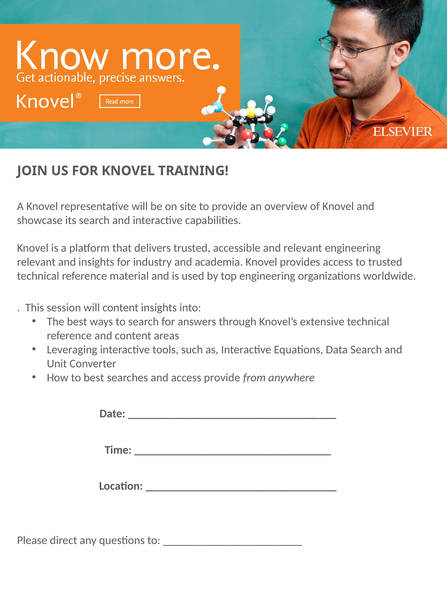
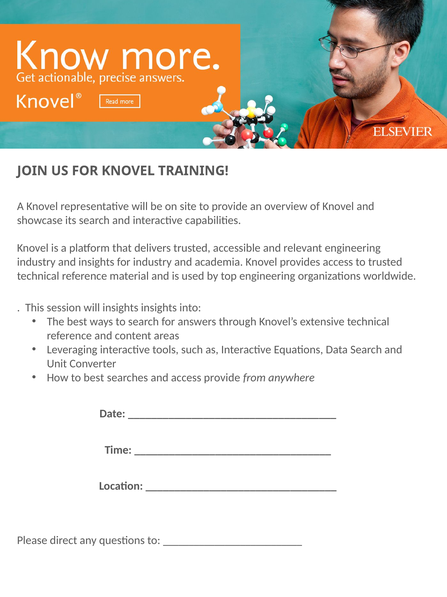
relevant: relevant -> industry (36, 262)
will content: content -> insights (120, 307)
